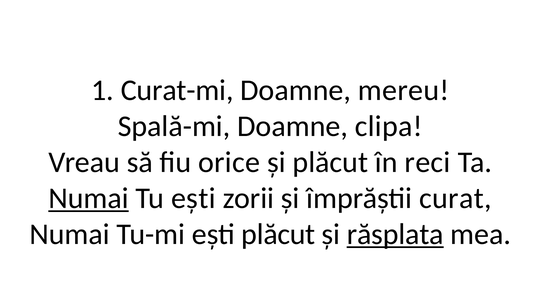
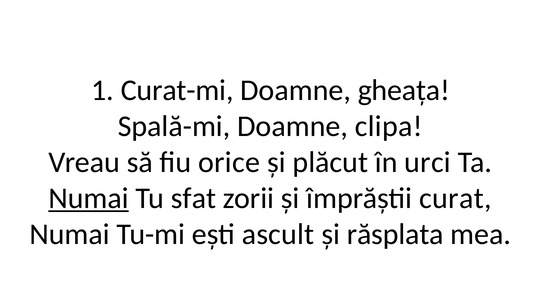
mereu: mereu -> gheața (404, 90)
reci: reci -> urci (428, 162)
Tu ești: ești -> sfat (193, 198)
ești plăcut: plăcut -> ascult (278, 234)
răsplata underline: present -> none (395, 234)
